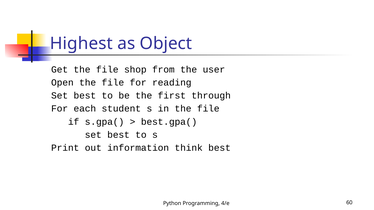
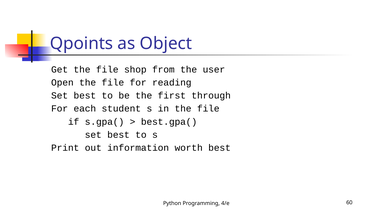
Highest: Highest -> Qpoints (81, 44)
think: think -> worth (189, 148)
